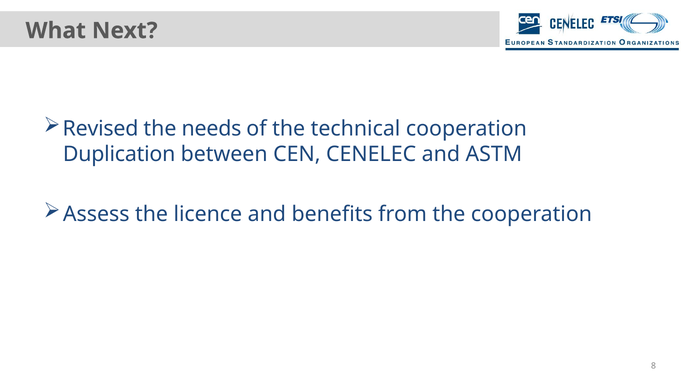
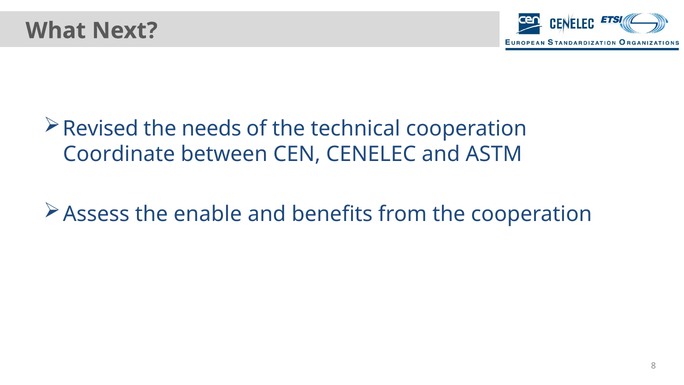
Duplication: Duplication -> Coordinate (119, 154)
licence: licence -> enable (208, 214)
